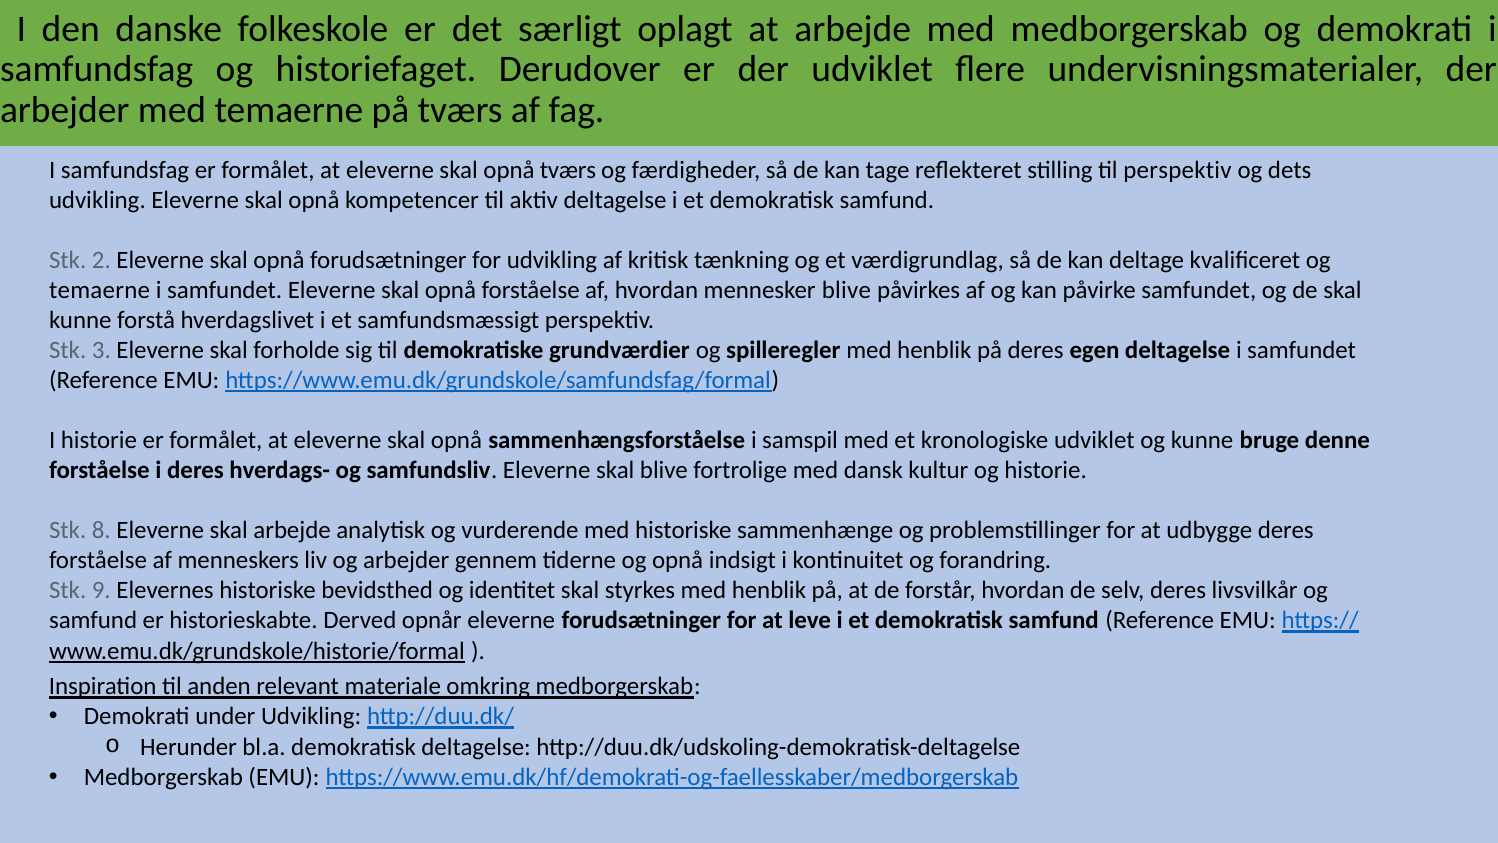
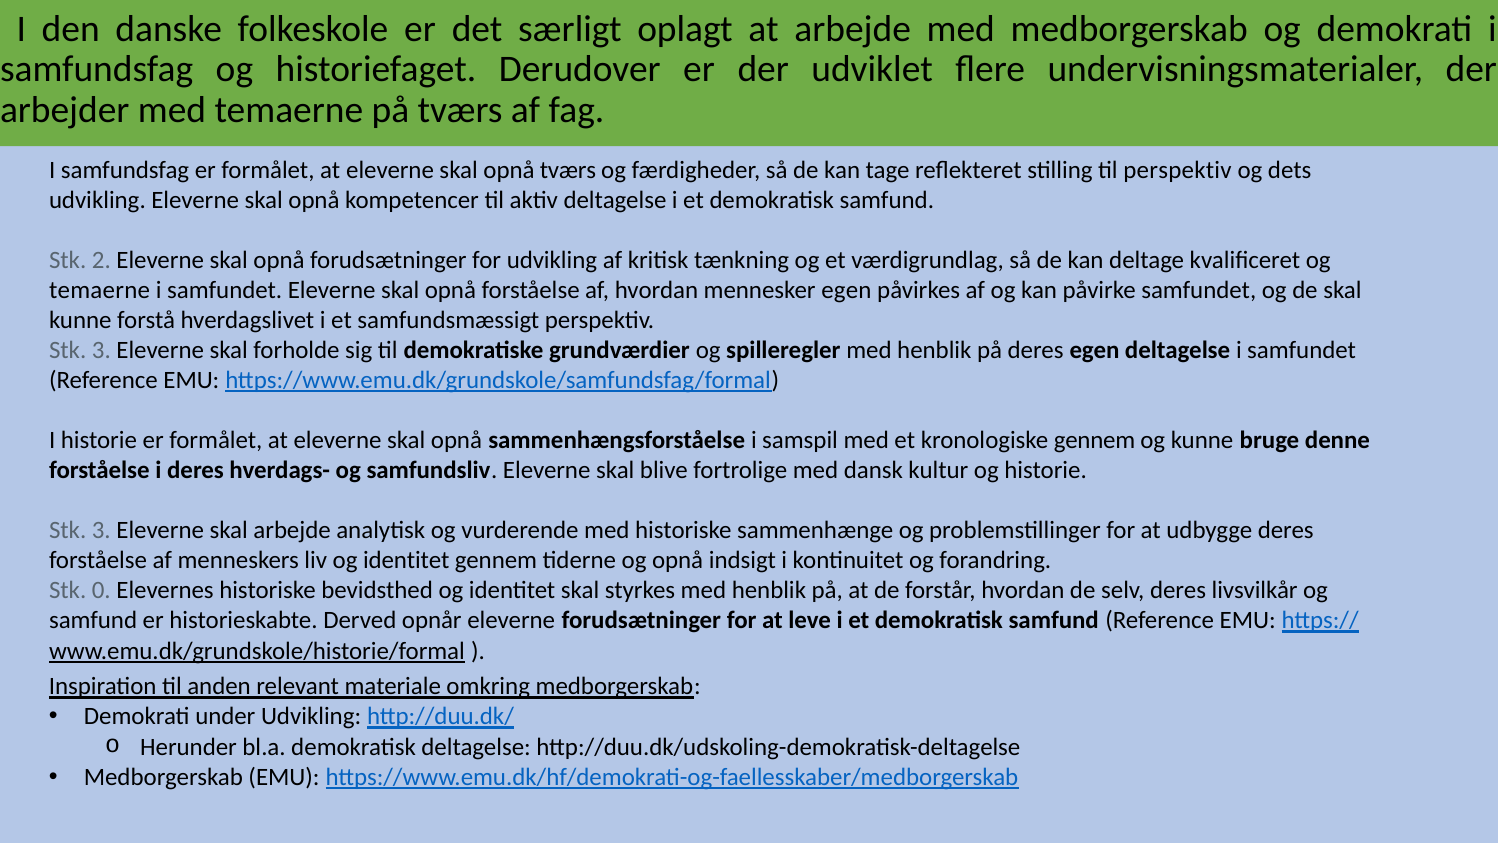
mennesker blive: blive -> egen (846, 290)
kronologiske udviklet: udviklet -> gennem (1095, 441)
8: 8 -> 3 (101, 530)
liv og arbejder: arbejder -> identitet (406, 560)
9: 9 -> 0 (101, 590)
